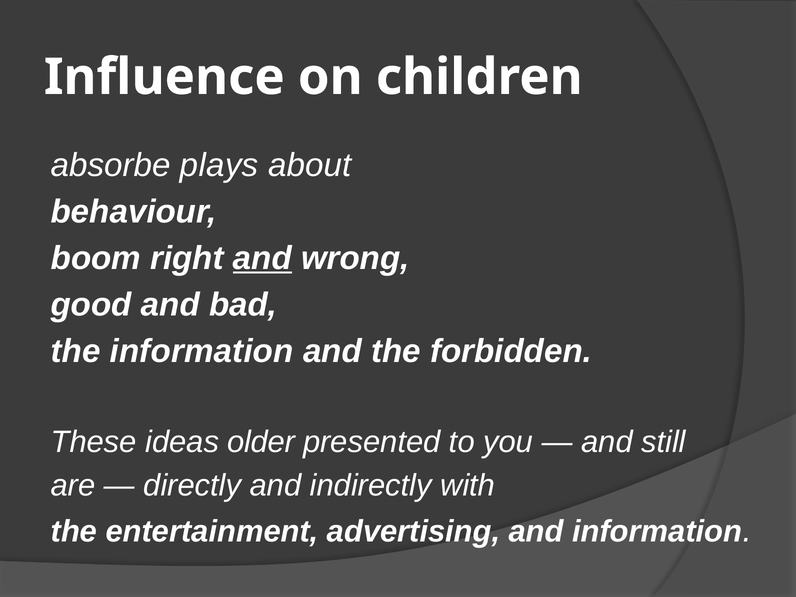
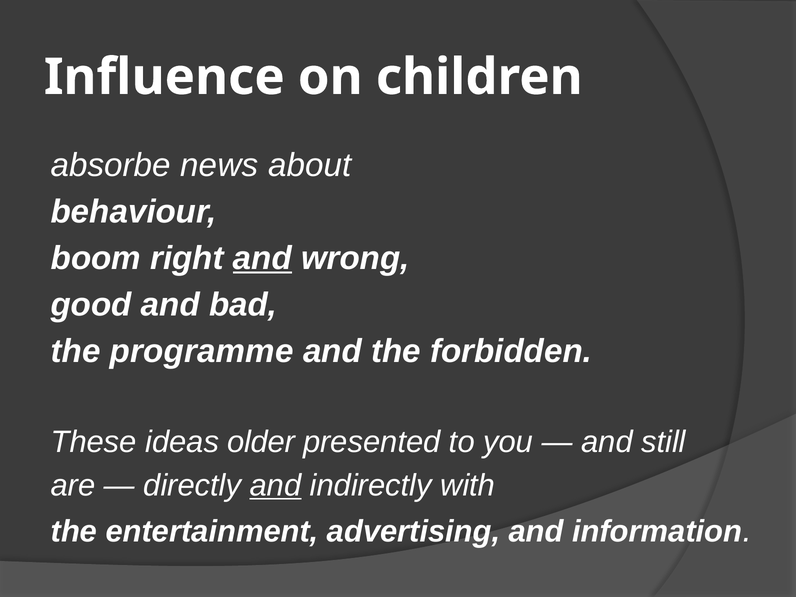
plays: plays -> news (219, 165)
the information: information -> programme (202, 351)
and underline: none -> present (276, 485)
